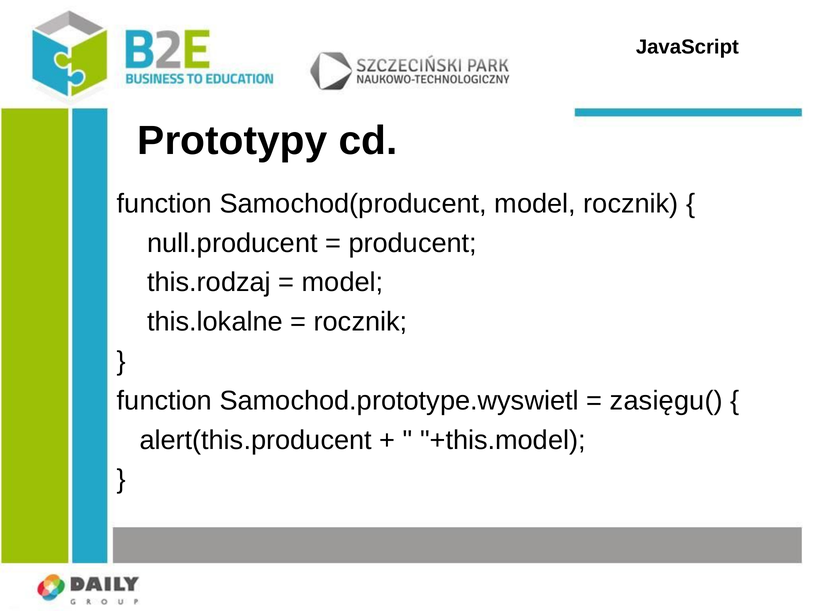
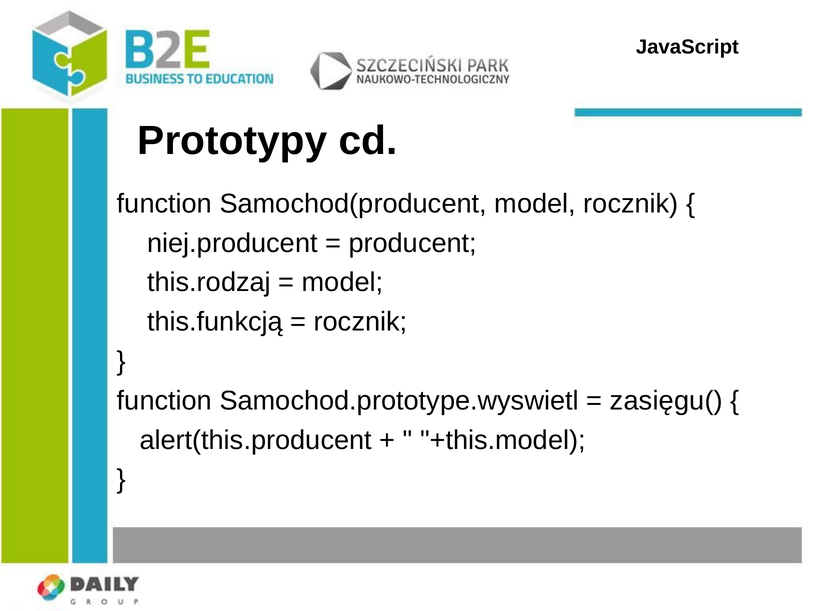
null.producent: null.producent -> niej.producent (232, 243)
this.lokalne: this.lokalne -> this.funkcją (215, 322)
